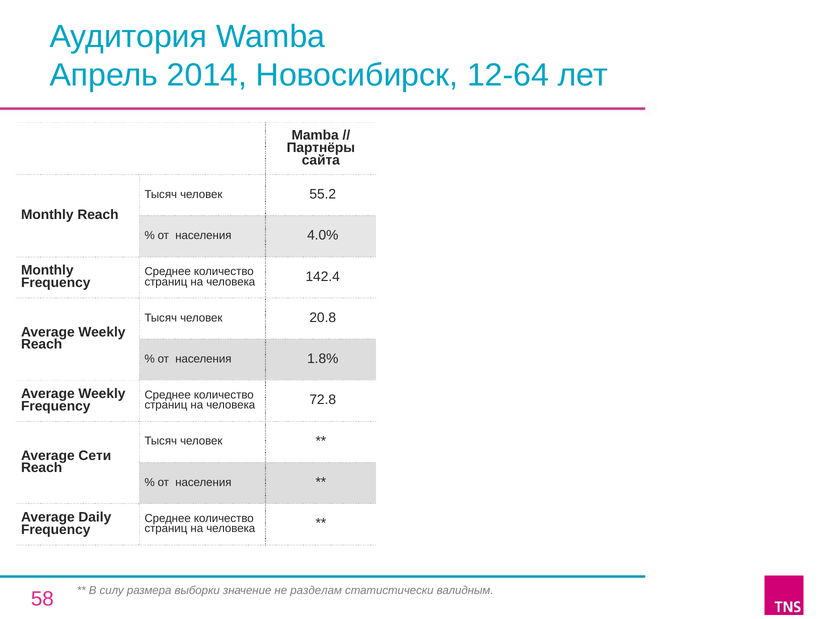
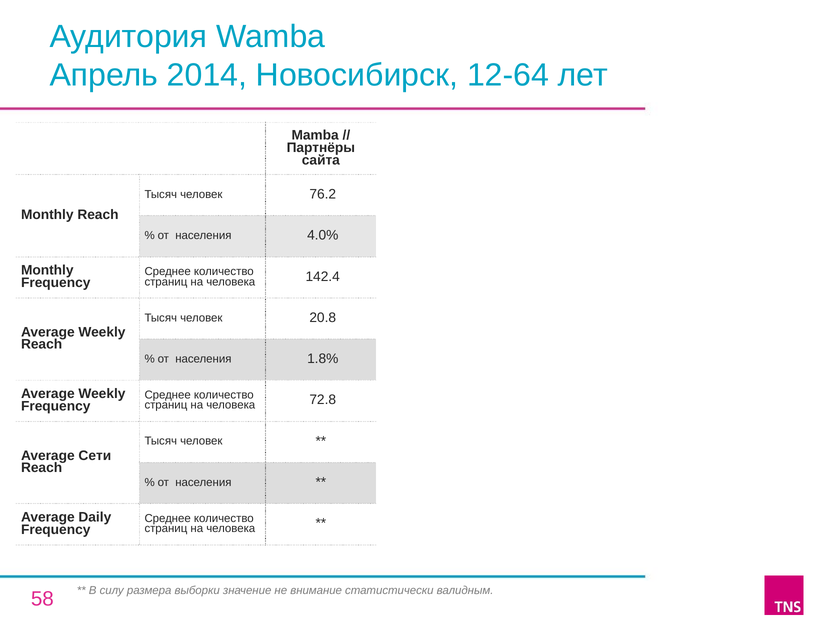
55.2: 55.2 -> 76.2 (323, 194)
разделам: разделам -> внимание (316, 590)
